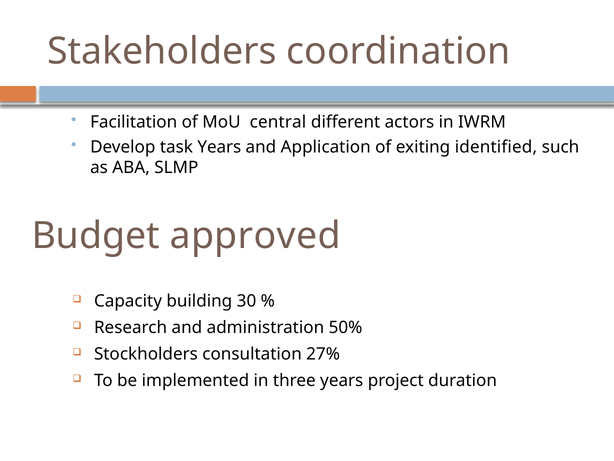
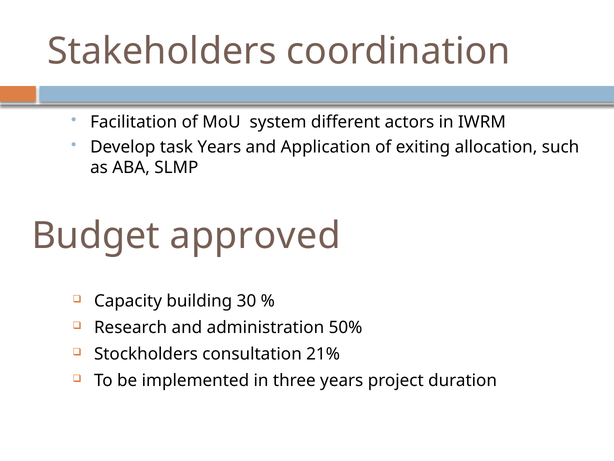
central: central -> system (278, 122)
identified: identified -> allocation (496, 147)
27%: 27% -> 21% (323, 354)
